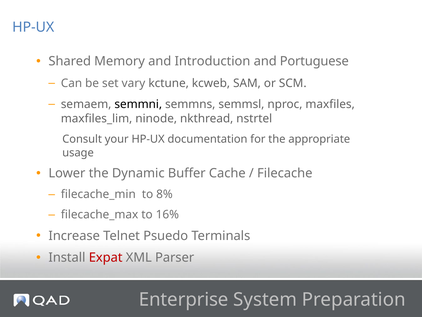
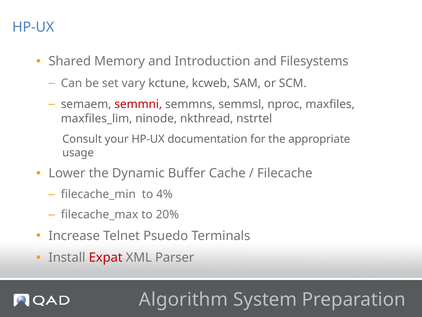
Portuguese: Portuguese -> Filesystems (314, 61)
semmni colour: black -> red (138, 104)
8%: 8% -> 4% (164, 194)
16%: 16% -> 20% (167, 214)
Enterprise: Enterprise -> Algorithm (184, 299)
